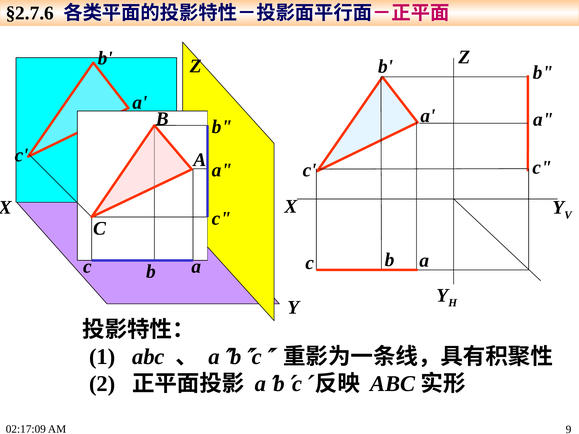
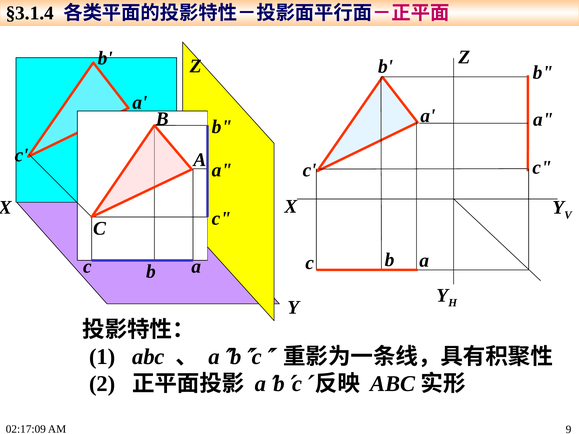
§2.7.6: §2.7.6 -> §3.1.4 (30, 13)
